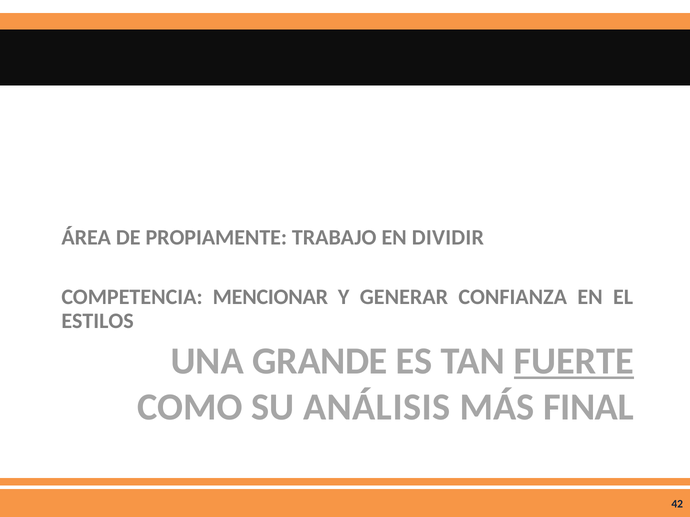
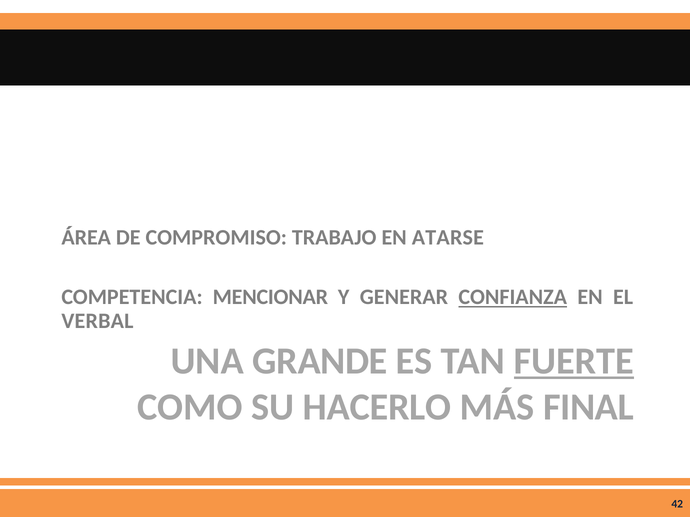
PROPIAMENTE: PROPIAMENTE -> COMPROMISO (216, 238)
DIVIDIR: DIVIDIR -> ATARSE (448, 238)
CONFIANZA underline: none -> present (513, 297)
ESTILOS: ESTILOS -> VERBAL (97, 321)
ANÁLISIS: ANÁLISIS -> HACERLO (377, 408)
